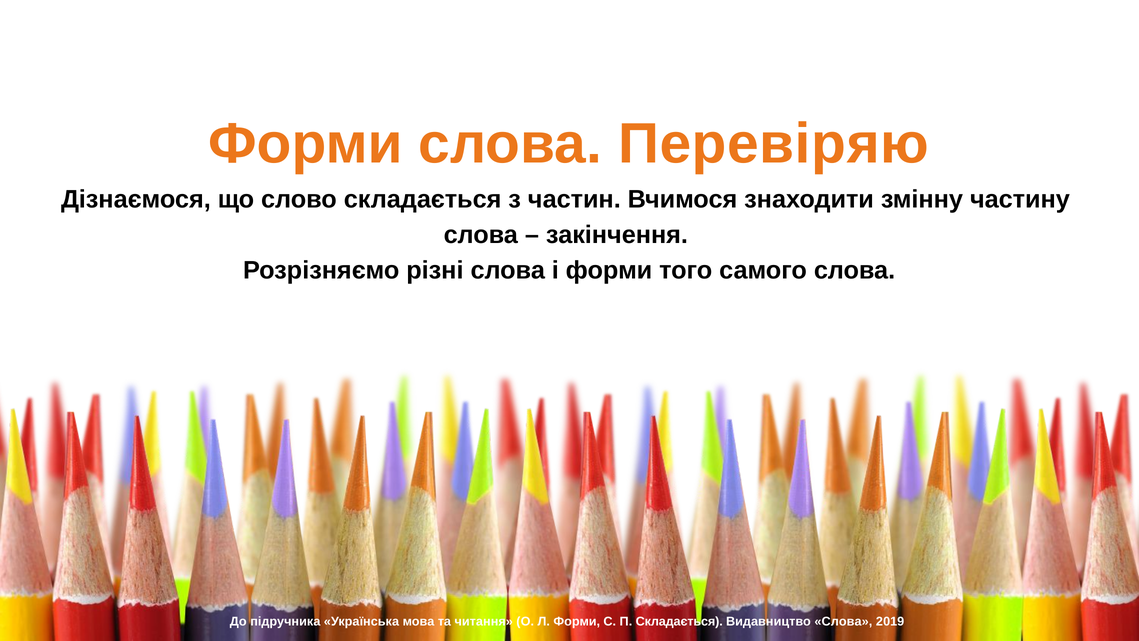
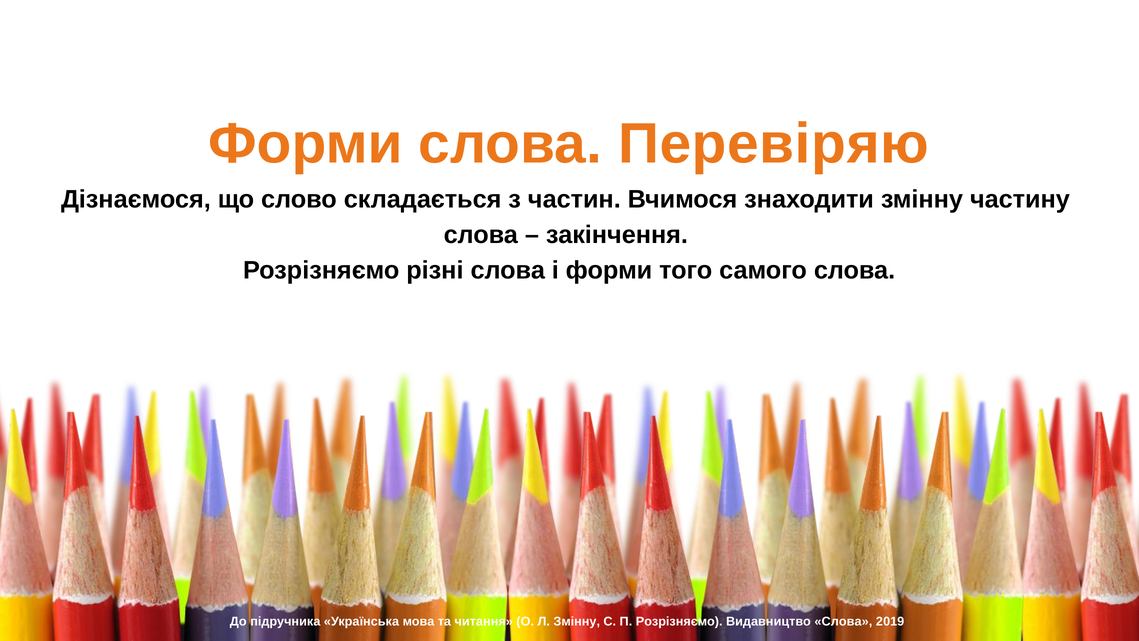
Л Форми: Форми -> Змінну (577, 621)
П Складається: Складається -> Розрізняємо (679, 621)
